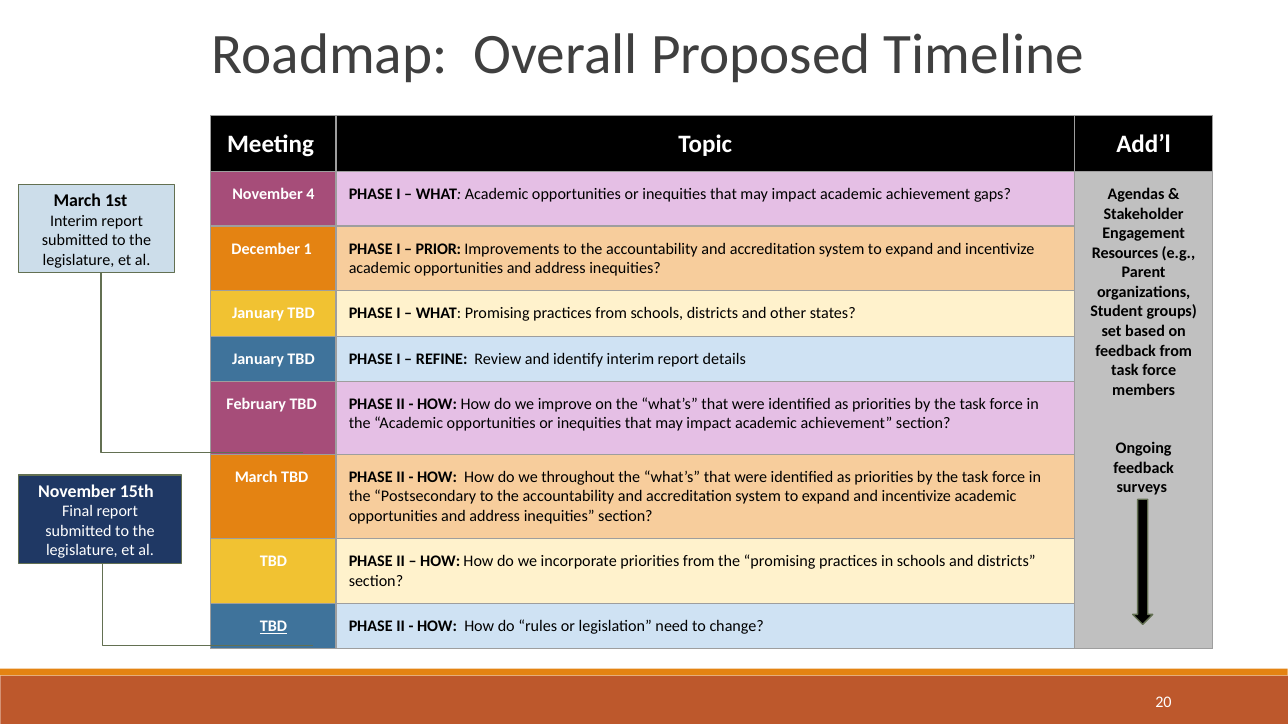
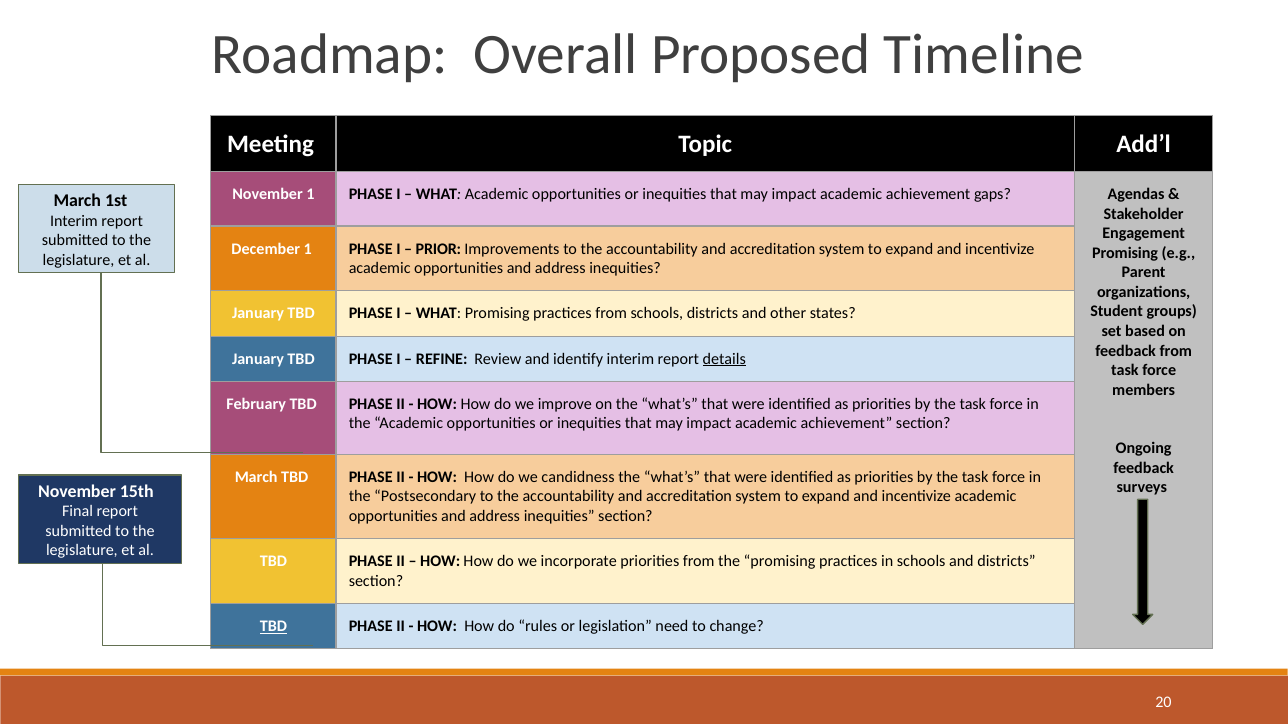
November 4: 4 -> 1 (310, 194)
Resources: Resources -> Promising (1125, 253)
details underline: none -> present (724, 359)
throughout: throughout -> candidness (578, 477)
